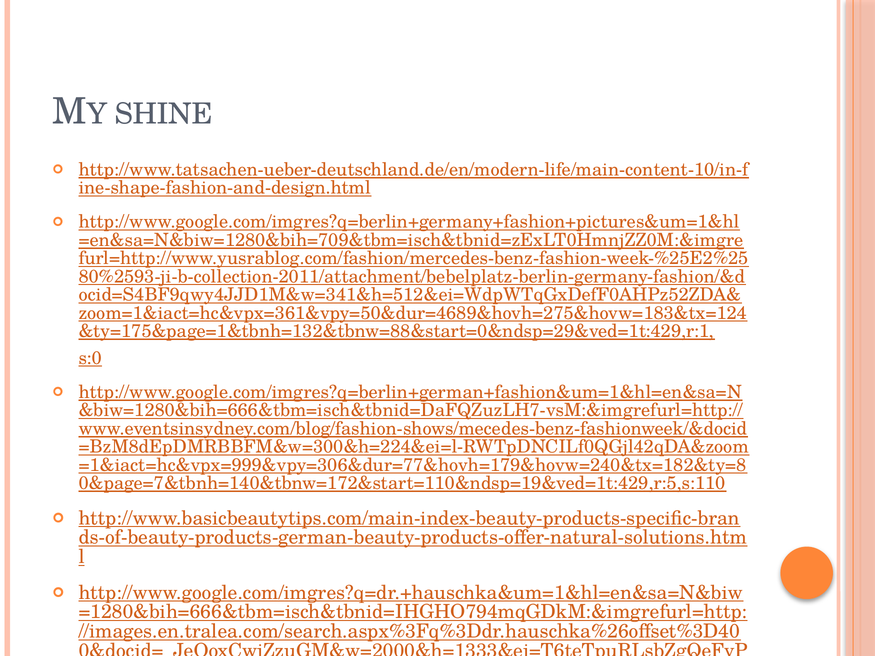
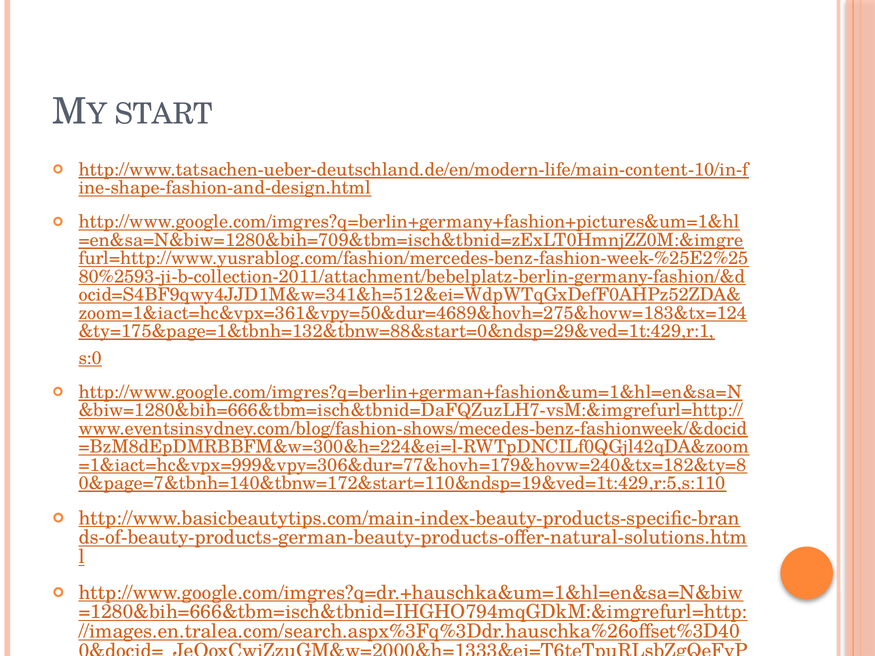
SHINE: SHINE -> START (164, 114)
